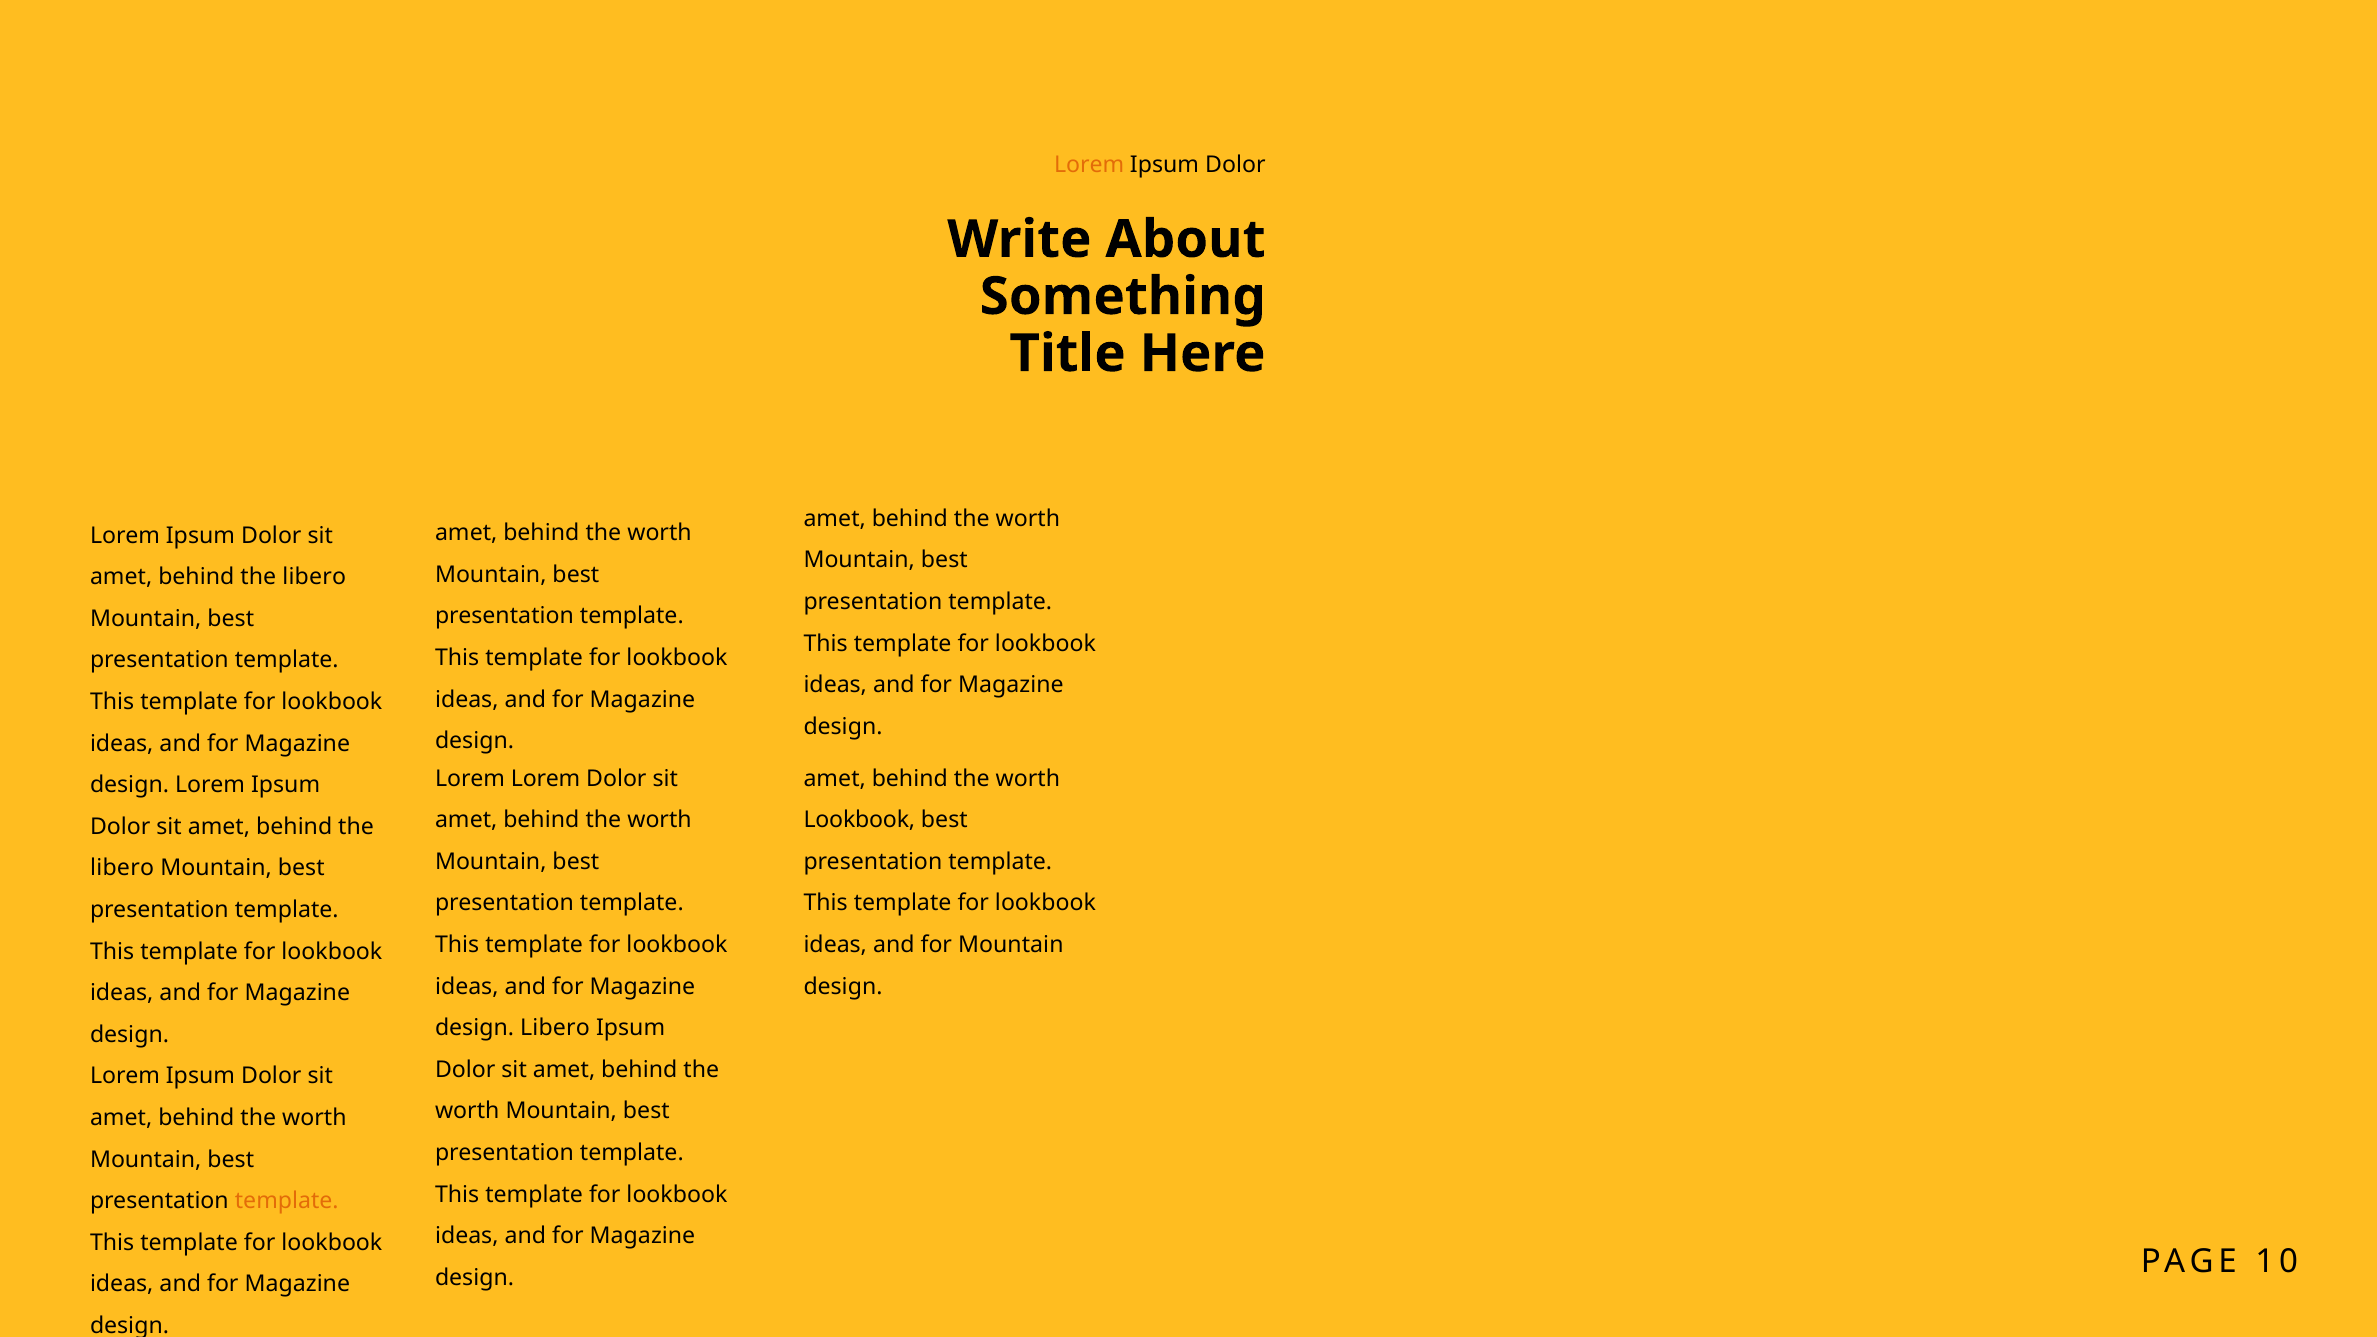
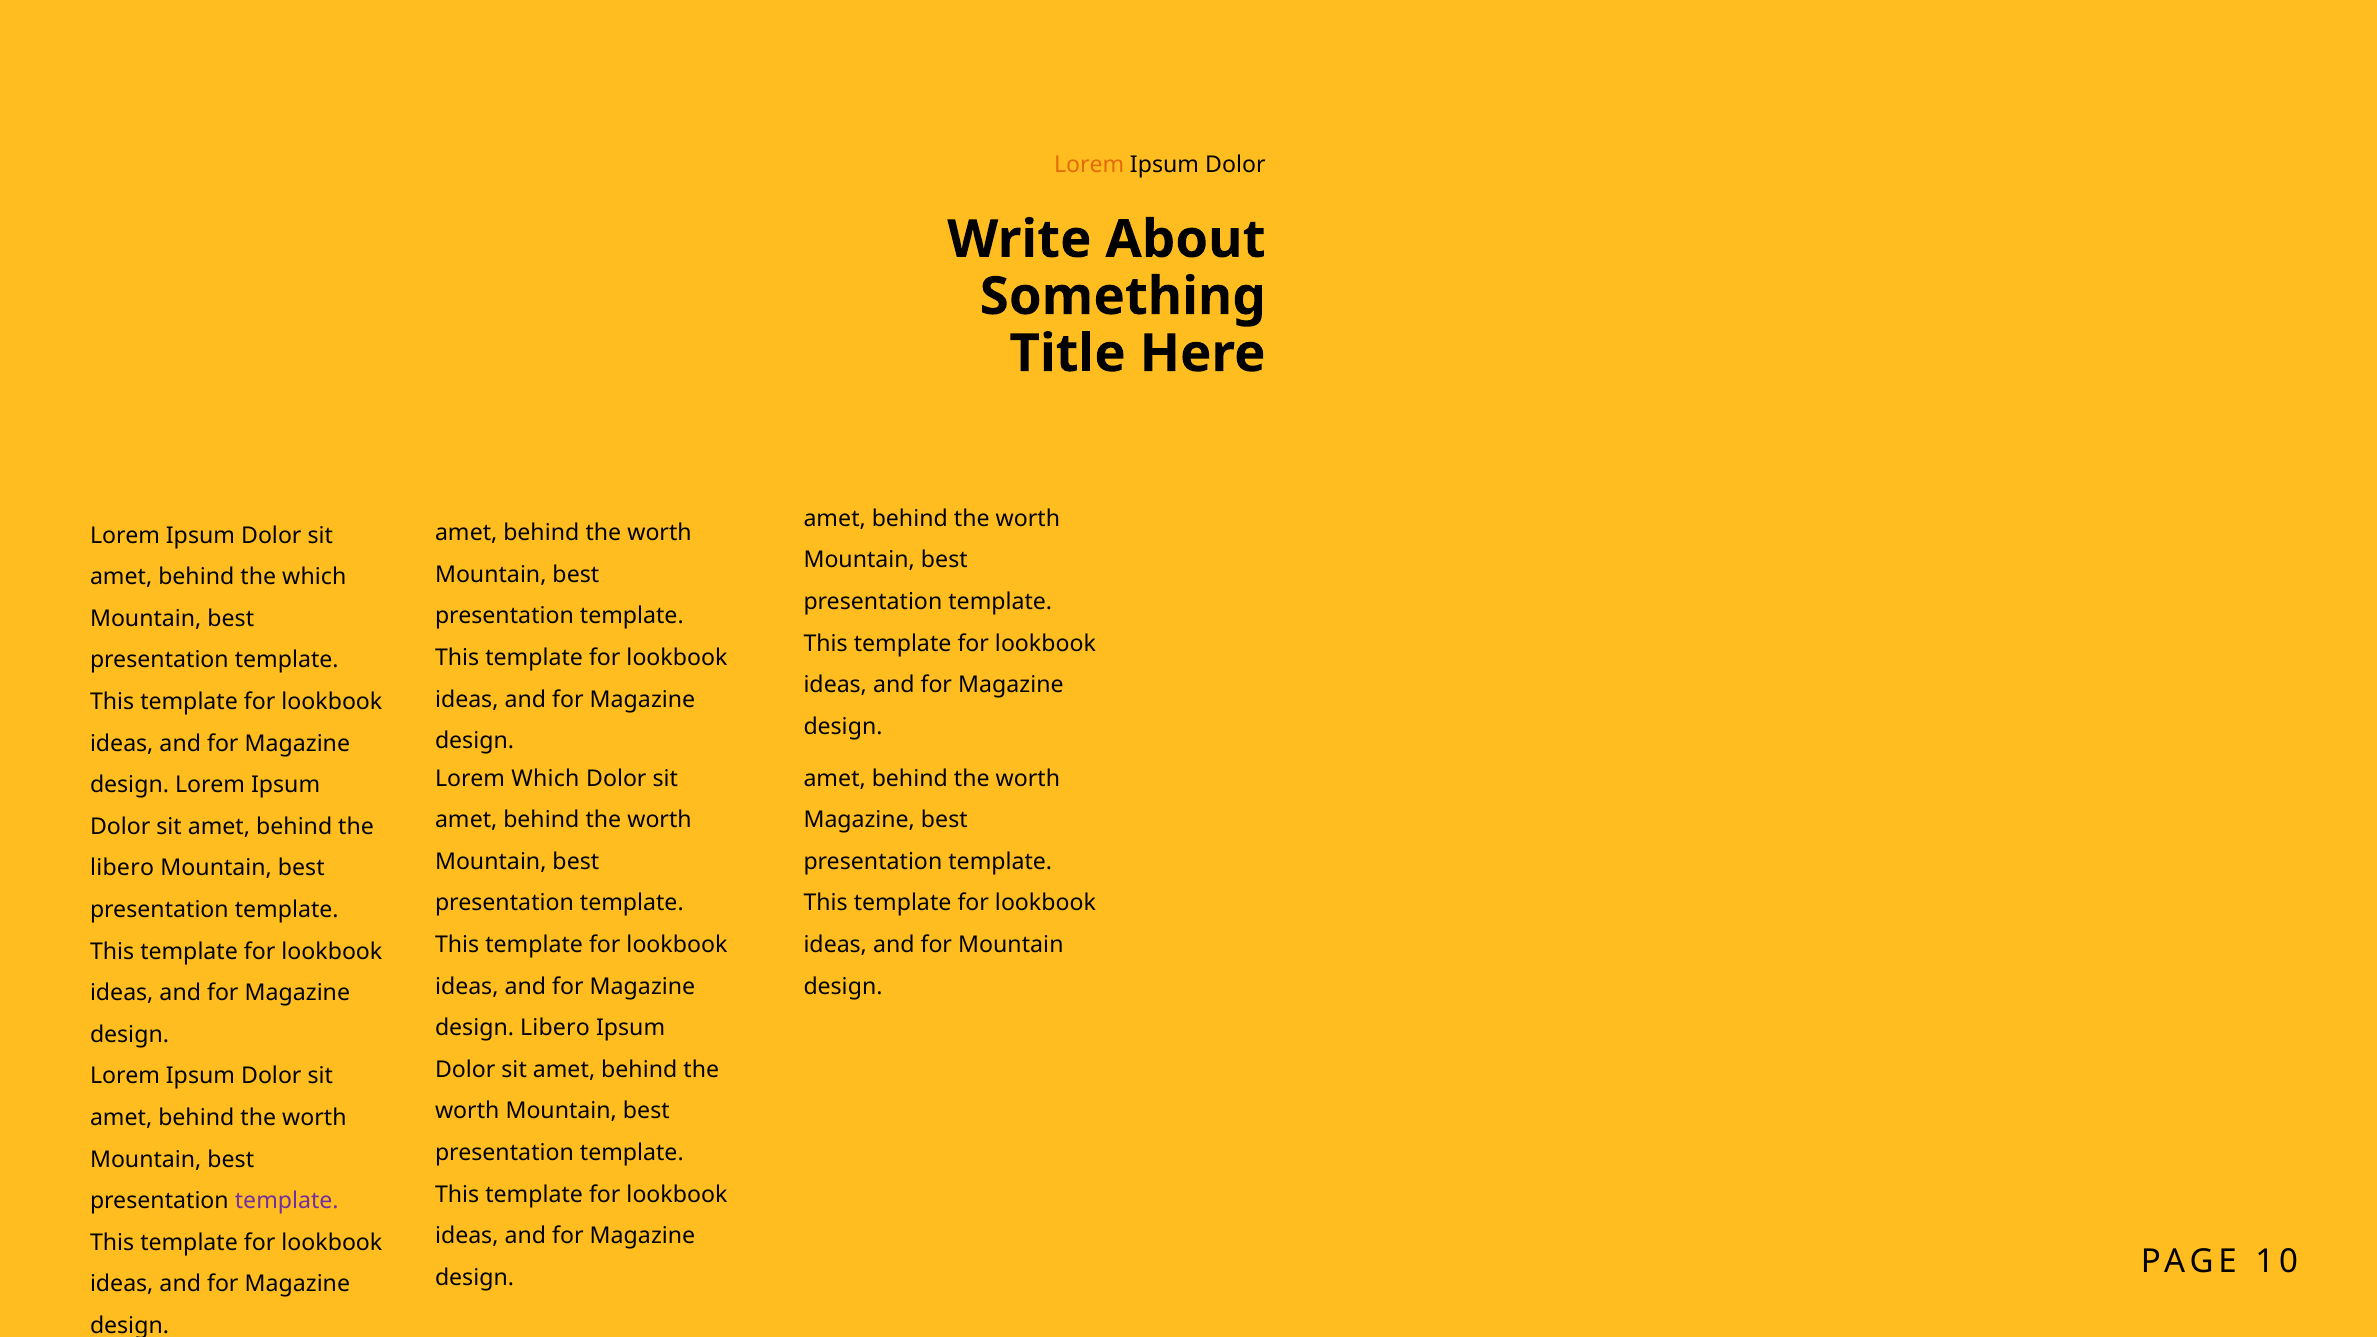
libero: libero -> which (314, 577)
Lorem Lorem: Lorem -> Which (545, 778)
Lookbook: Lookbook -> Magazine (859, 820)
template colour: orange -> purple (287, 1201)
